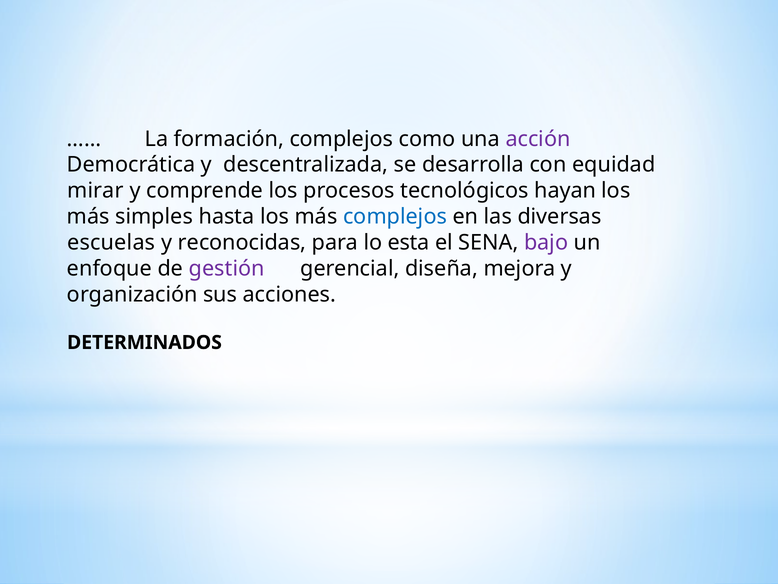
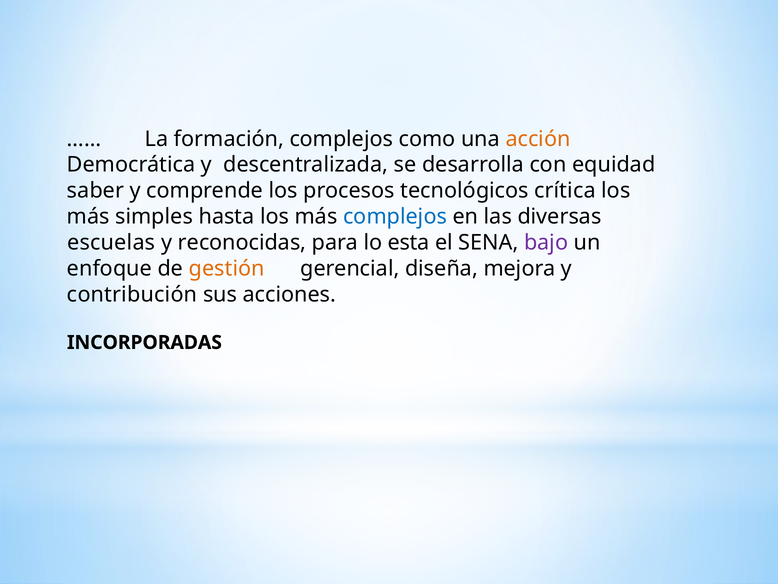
acción colour: purple -> orange (538, 139)
mirar: mirar -> saber (95, 191)
hayan: hayan -> crítica (565, 191)
gestión colour: purple -> orange (227, 268)
organización: organización -> contribución (132, 294)
DETERMINADOS: DETERMINADOS -> INCORPORADAS (144, 342)
